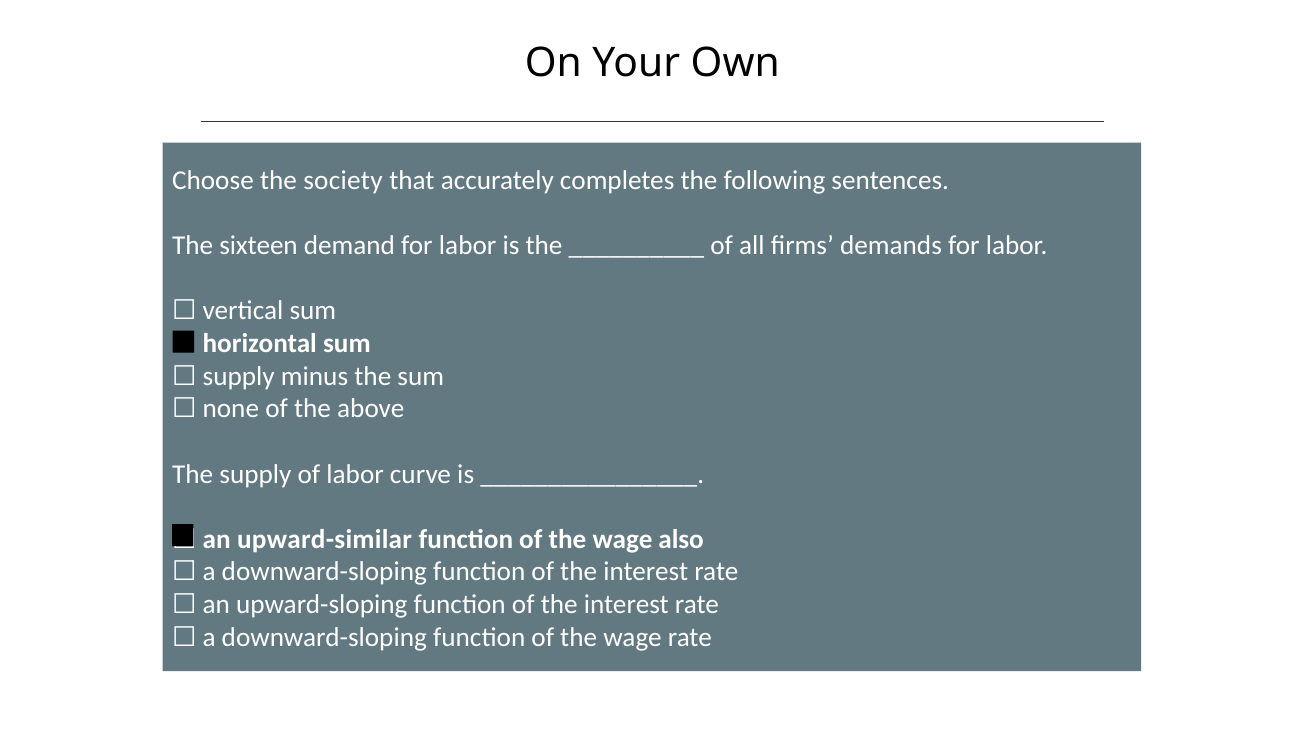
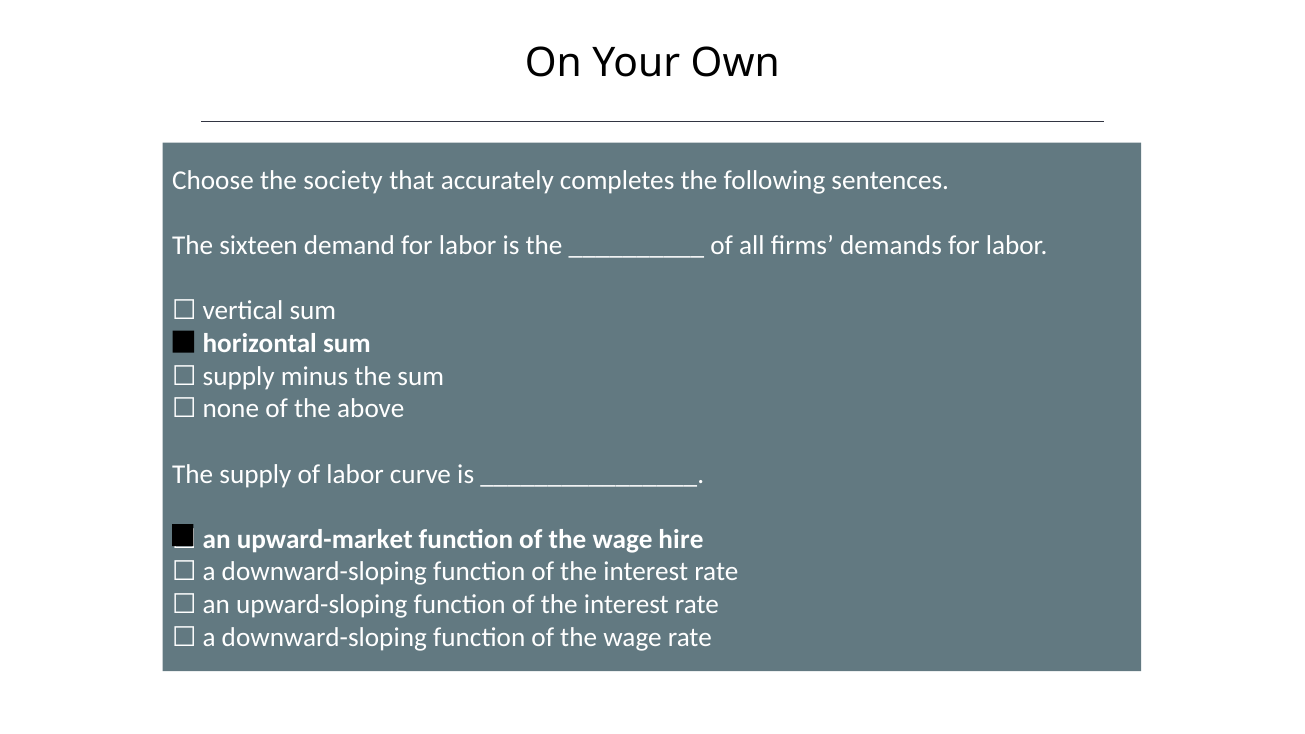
upward-similar: upward-similar -> upward-market (325, 539)
also: also -> hire (681, 539)
